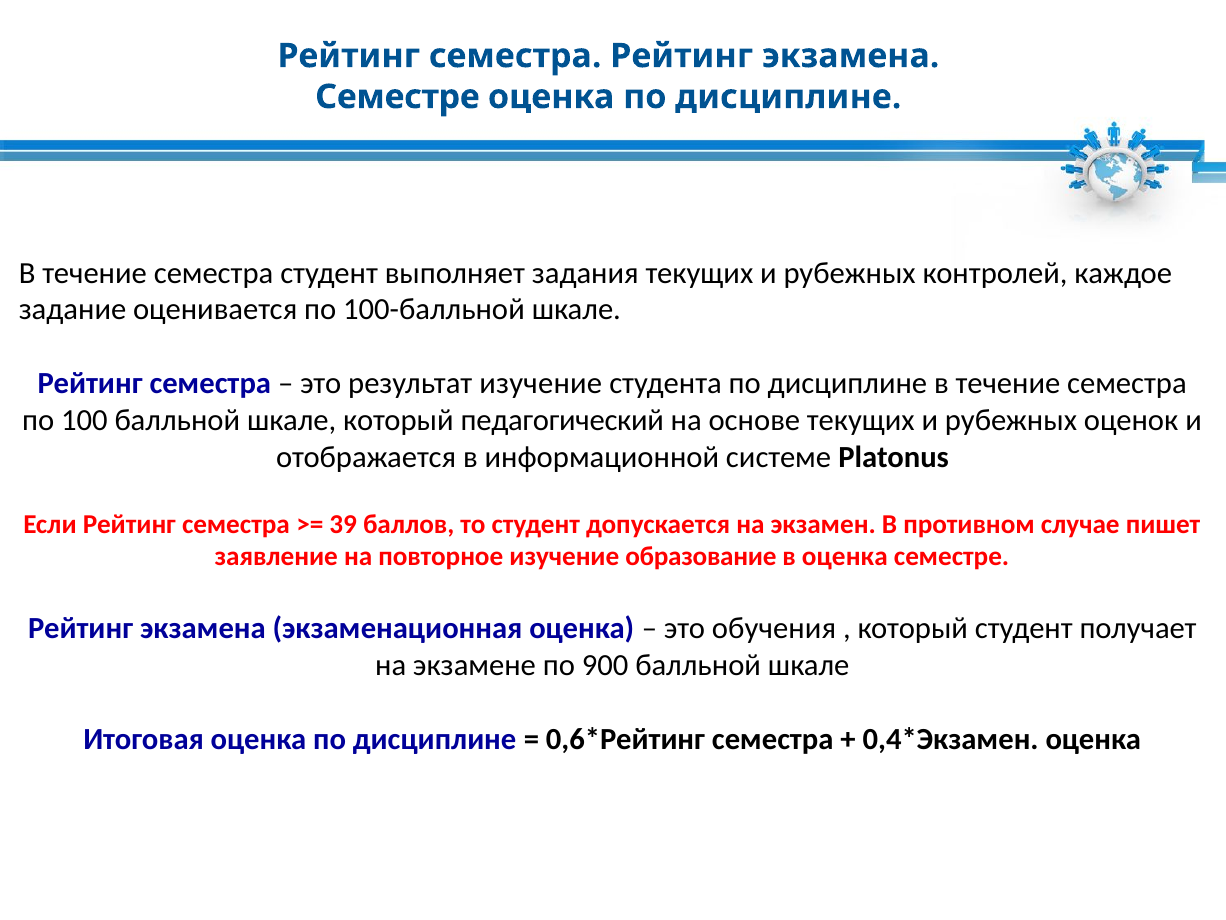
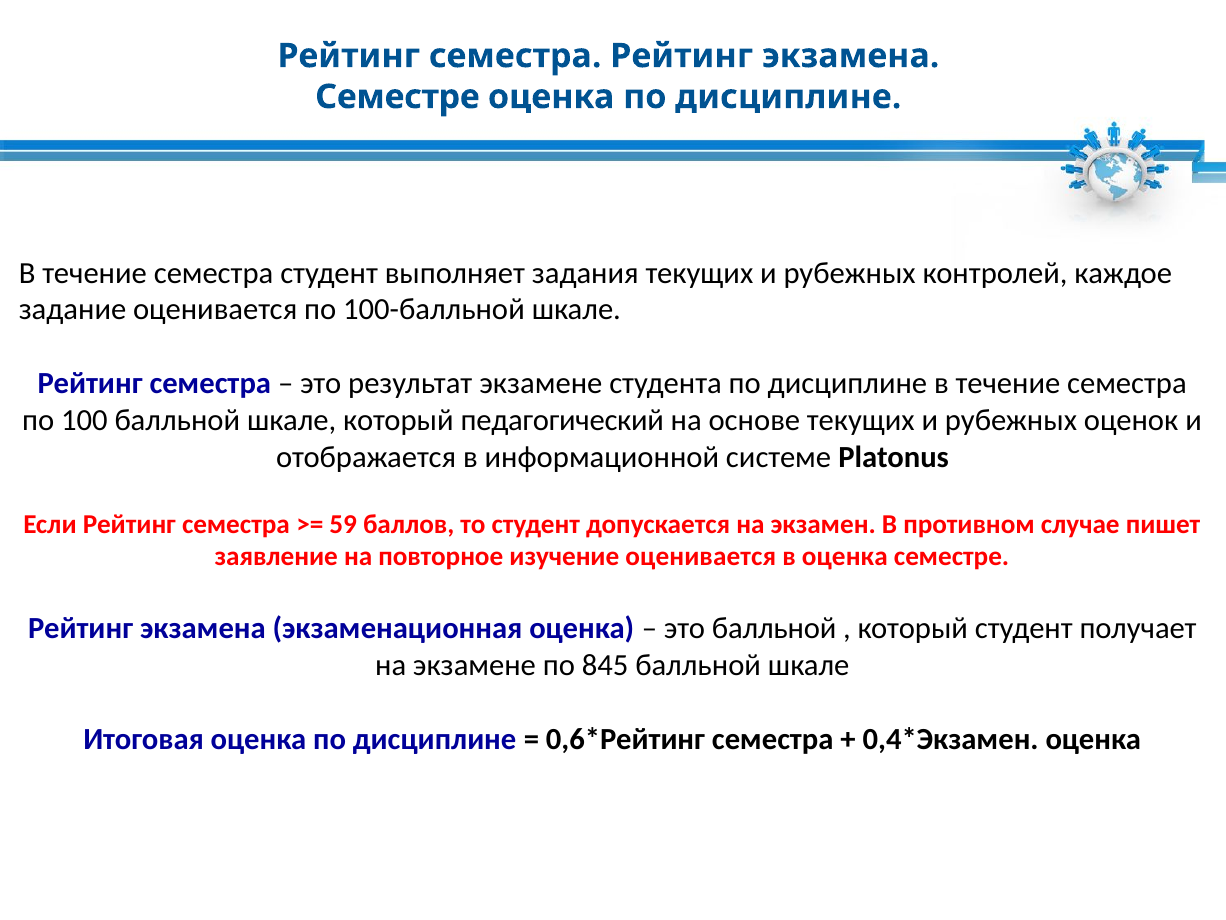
результат изучение: изучение -> экзамене (541, 383)
39: 39 -> 59 (343, 524)
изучение образование: образование -> оценивается (701, 557)
это обучения: обучения -> балльной (774, 628)
900: 900 -> 845 (605, 665)
